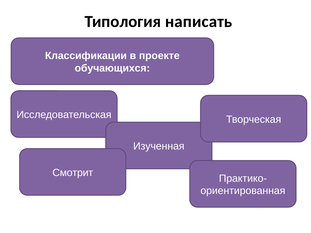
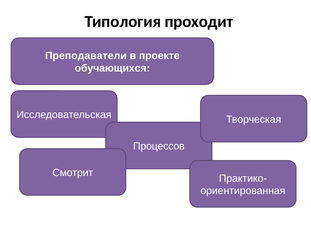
написать: написать -> проходит (199, 22)
Классификации: Классификации -> Преподаватели (86, 56)
Изученная: Изученная -> Процессов (159, 146)
